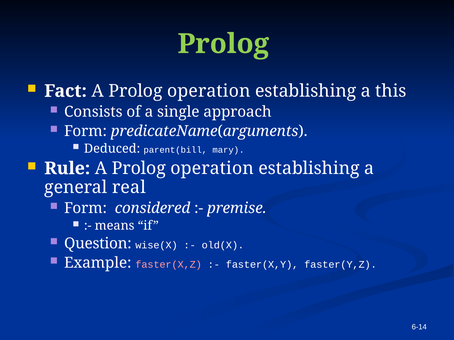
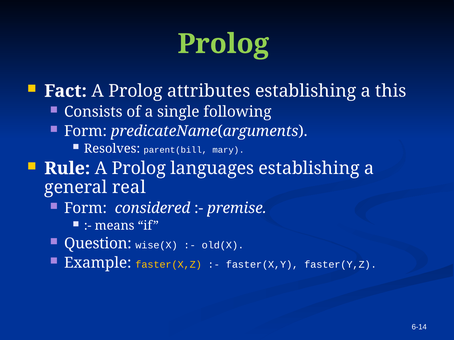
Fact A Prolog operation: operation -> attributes (209, 91)
approach: approach -> following (237, 112)
Deduced: Deduced -> Resolves (112, 149)
Rule A Prolog operation: operation -> languages (212, 169)
faster(X,Z colour: pink -> yellow (169, 265)
